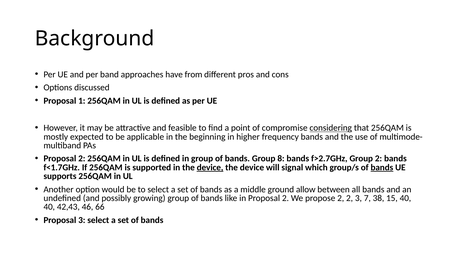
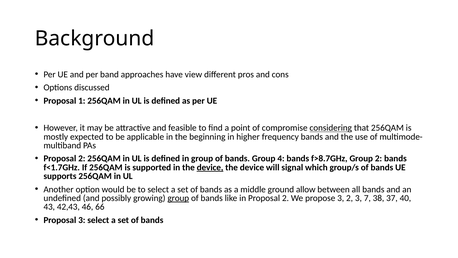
from: from -> view (193, 74)
8: 8 -> 4 (281, 158)
f>2.7GHz: f>2.7GHz -> f>8.7GHz (329, 158)
bands underline: present -> none (382, 167)
group underline: none -> present (178, 198)
propose 2: 2 -> 3 (341, 198)
15: 15 -> 37 (392, 198)
40: 40 -> 43 (49, 207)
